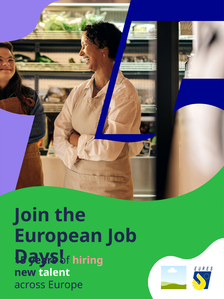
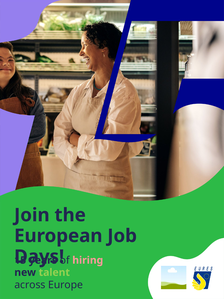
talent colour: white -> light green (54, 272)
